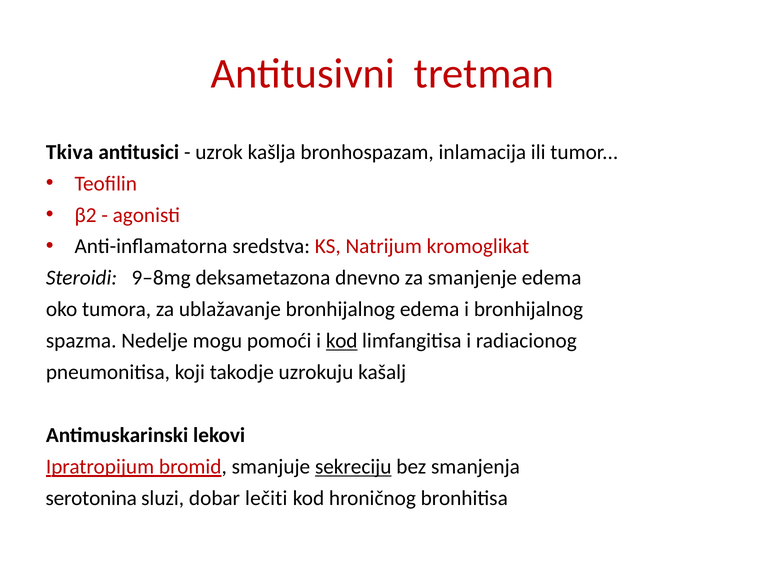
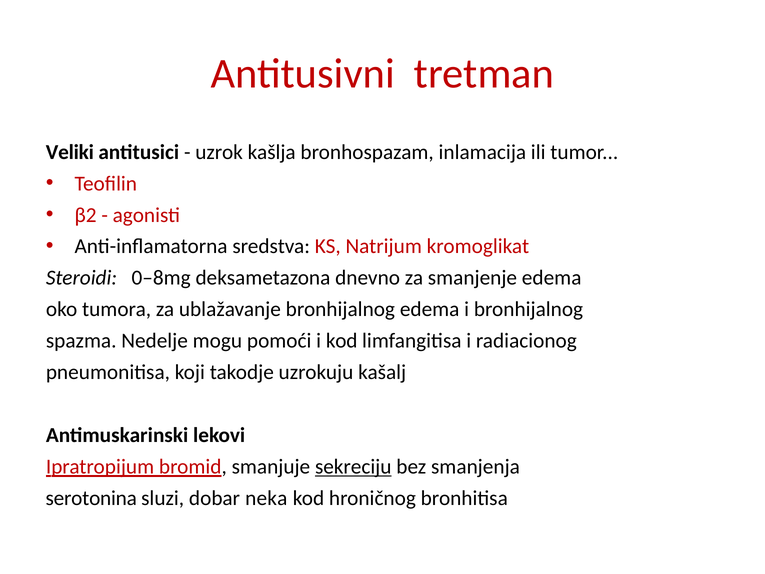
Tkiva: Tkiva -> Veliki (70, 152)
9–8mg: 9–8mg -> 0–8mg (161, 278)
kod underline: present -> none (342, 341)
lečiti: lečiti -> neka (266, 498)
